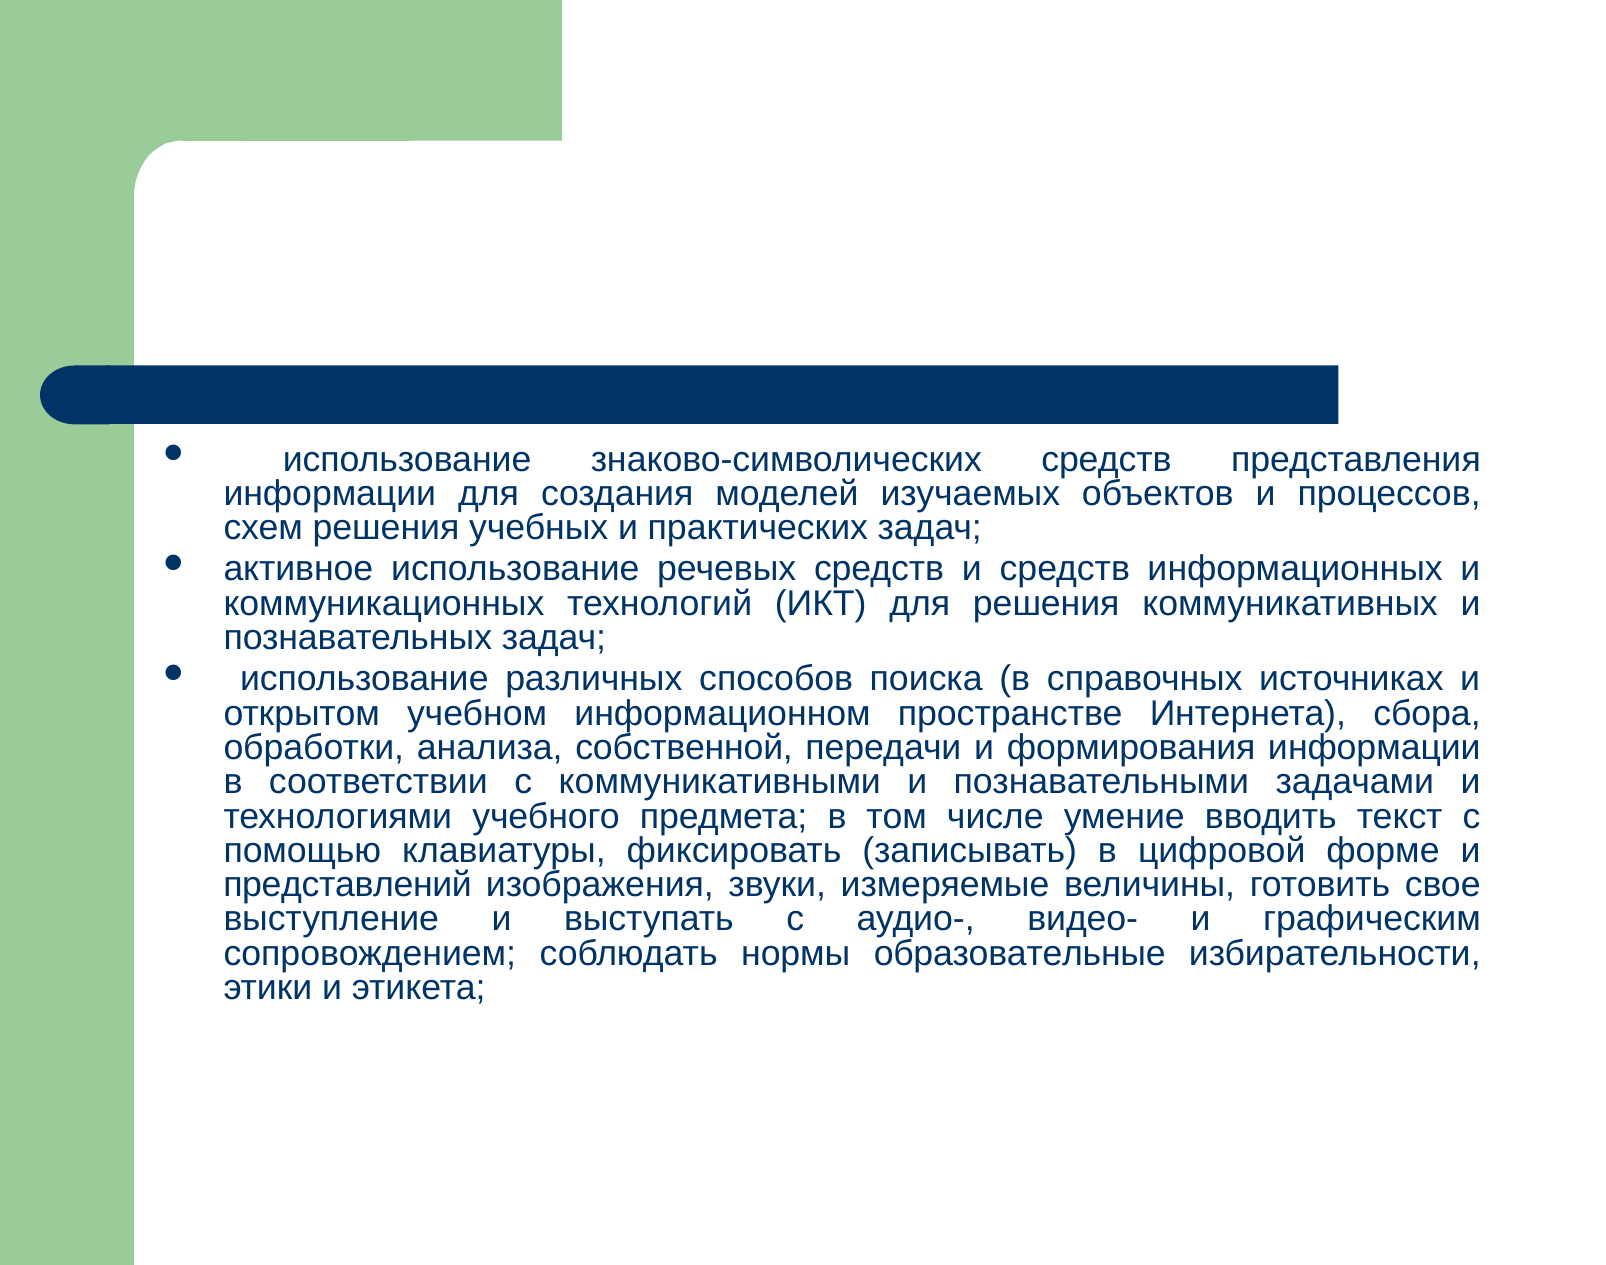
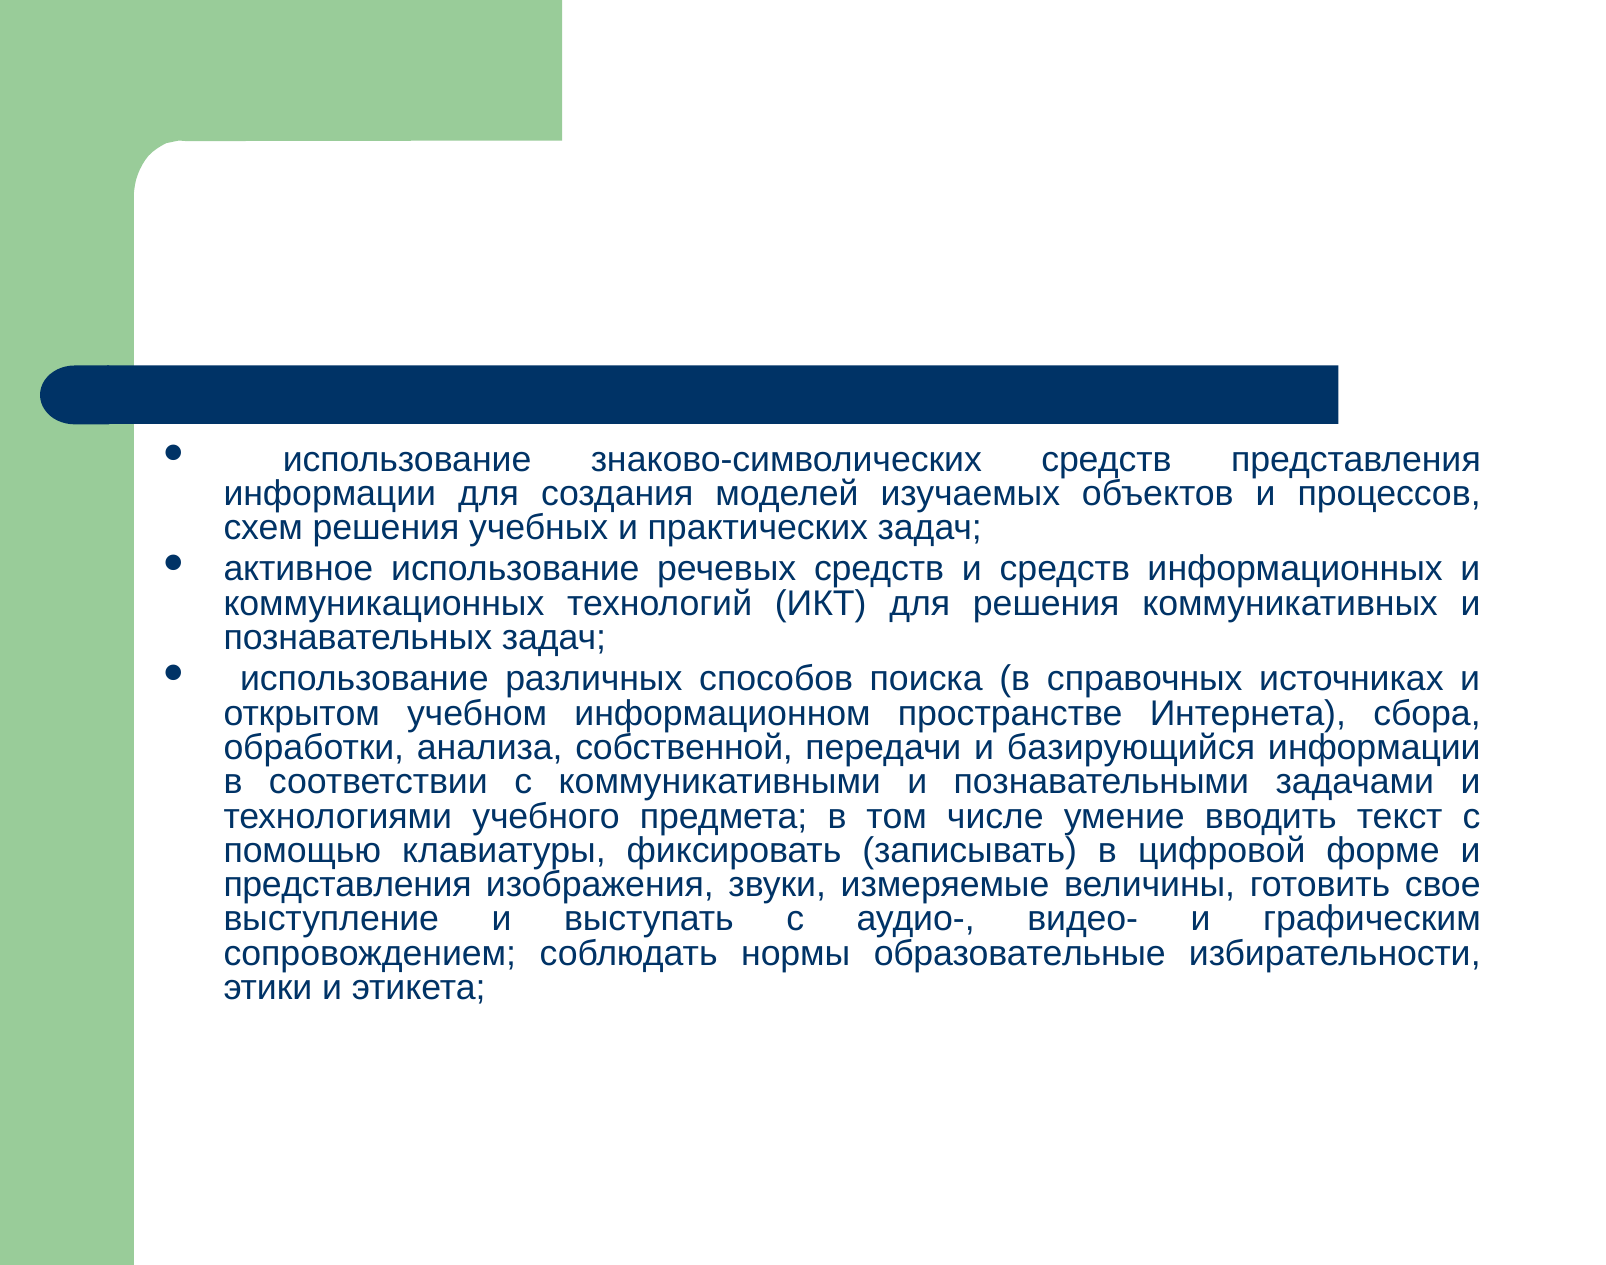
формирования: формирования -> базирующийся (1131, 748)
представлений: представлений -> представления (348, 885)
